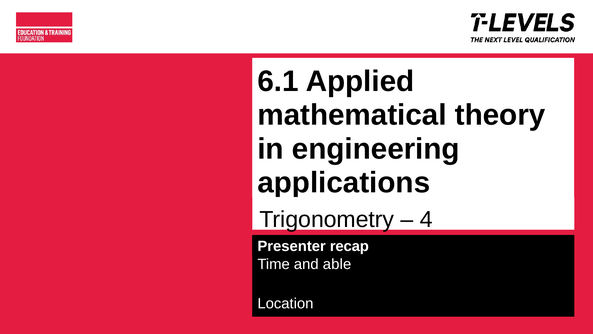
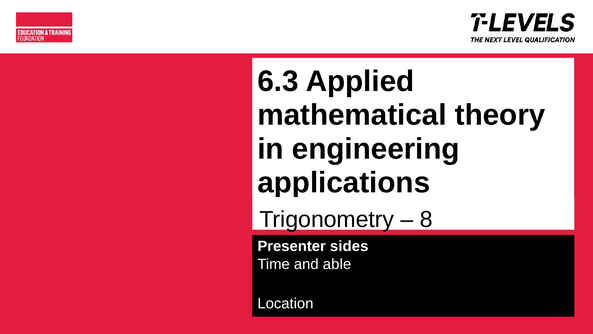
6.1: 6.1 -> 6.3 (278, 81)
4: 4 -> 8 (426, 219)
recap: recap -> sides (349, 246)
